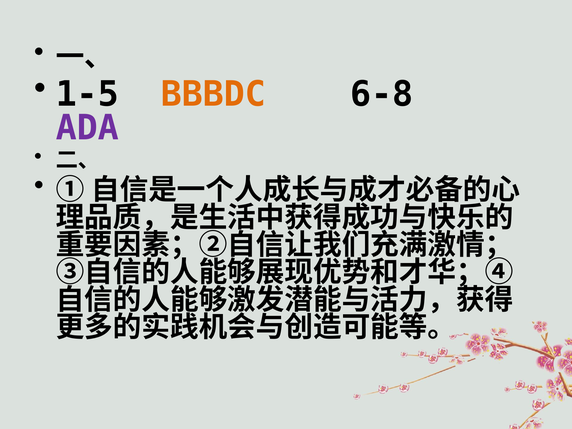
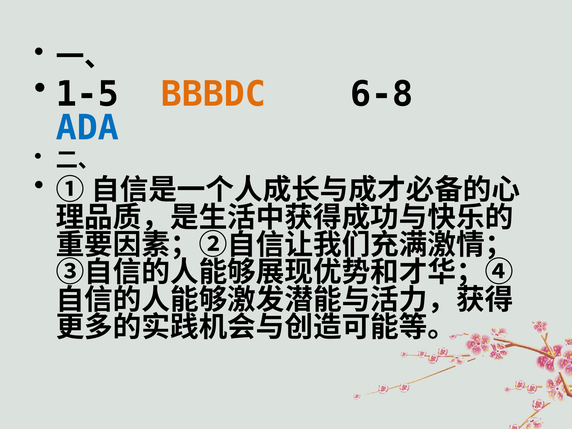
ADA colour: purple -> blue (87, 128)
